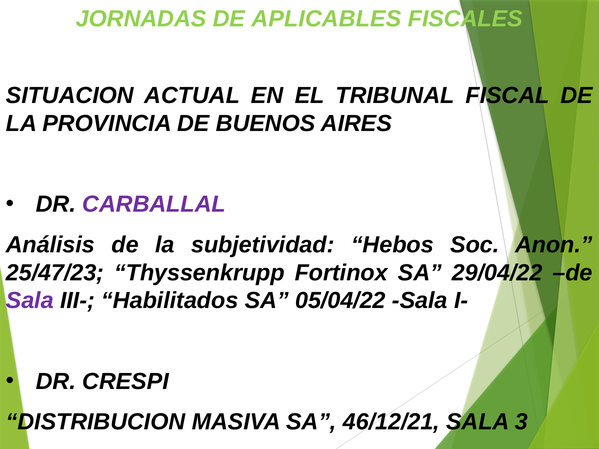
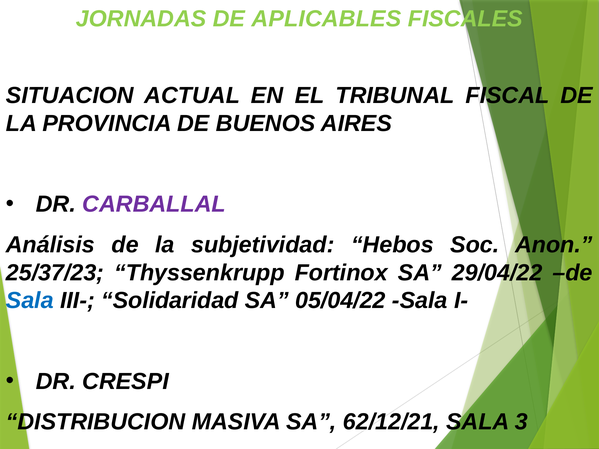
25/47/23: 25/47/23 -> 25/37/23 (55, 273)
Sala colour: purple -> blue (30, 301)
Habilitados: Habilitados -> Solidaridad (170, 301)
46/12/21: 46/12/21 -> 62/12/21 (391, 422)
